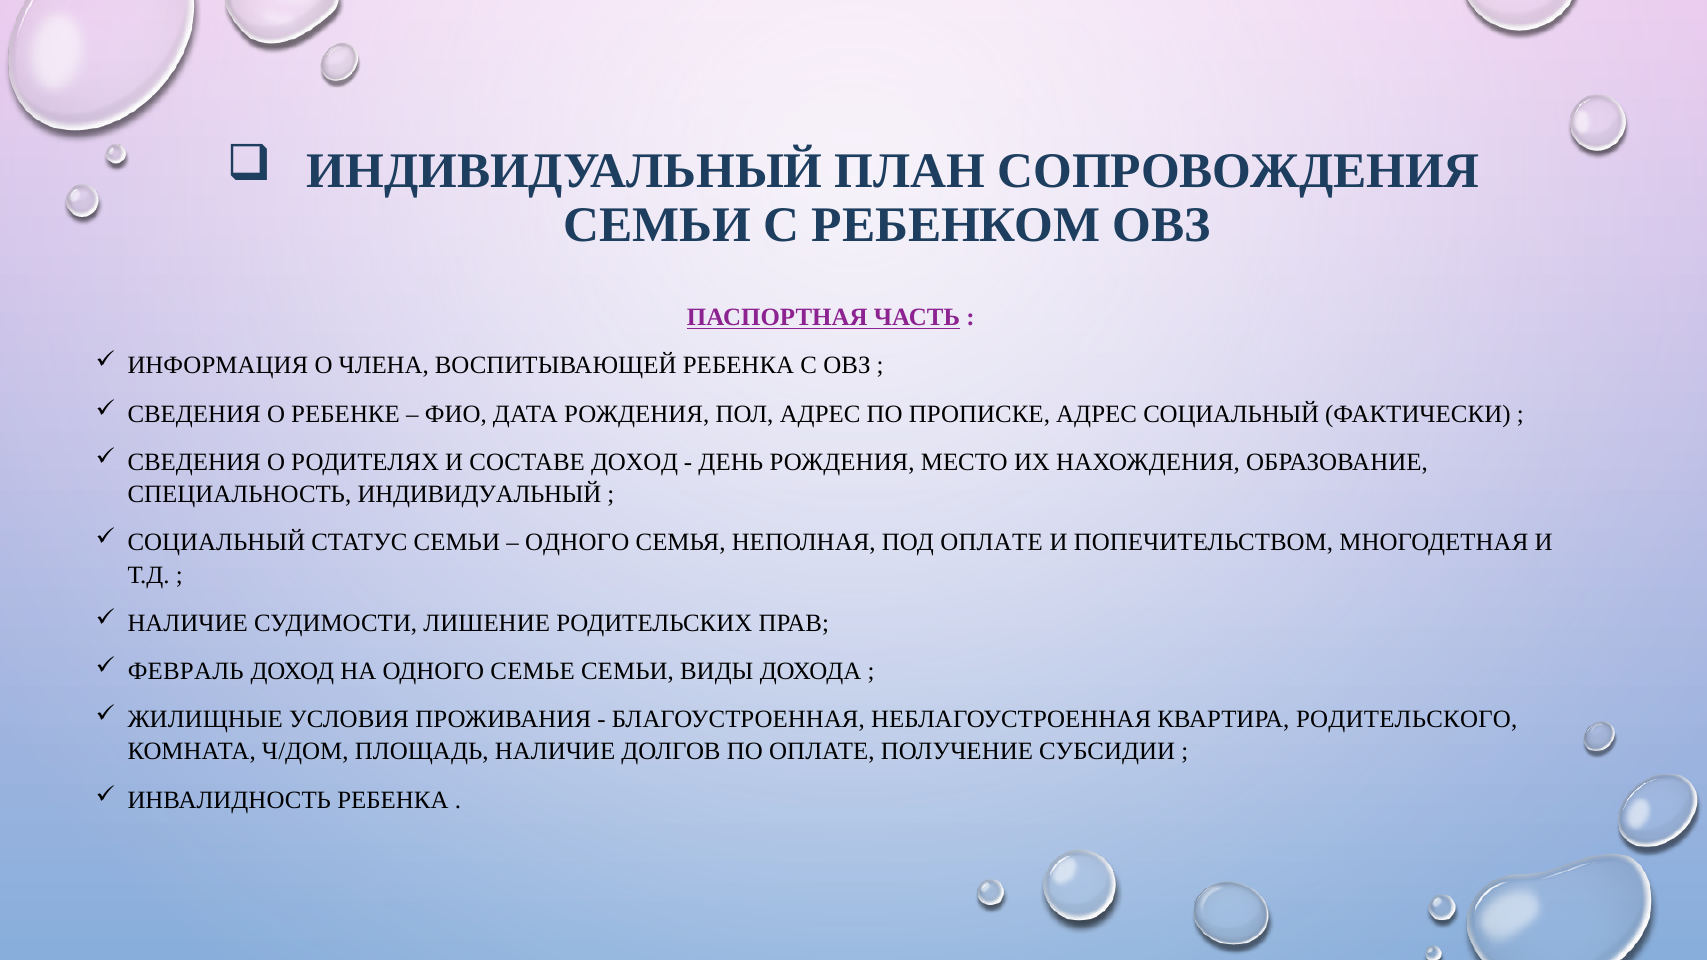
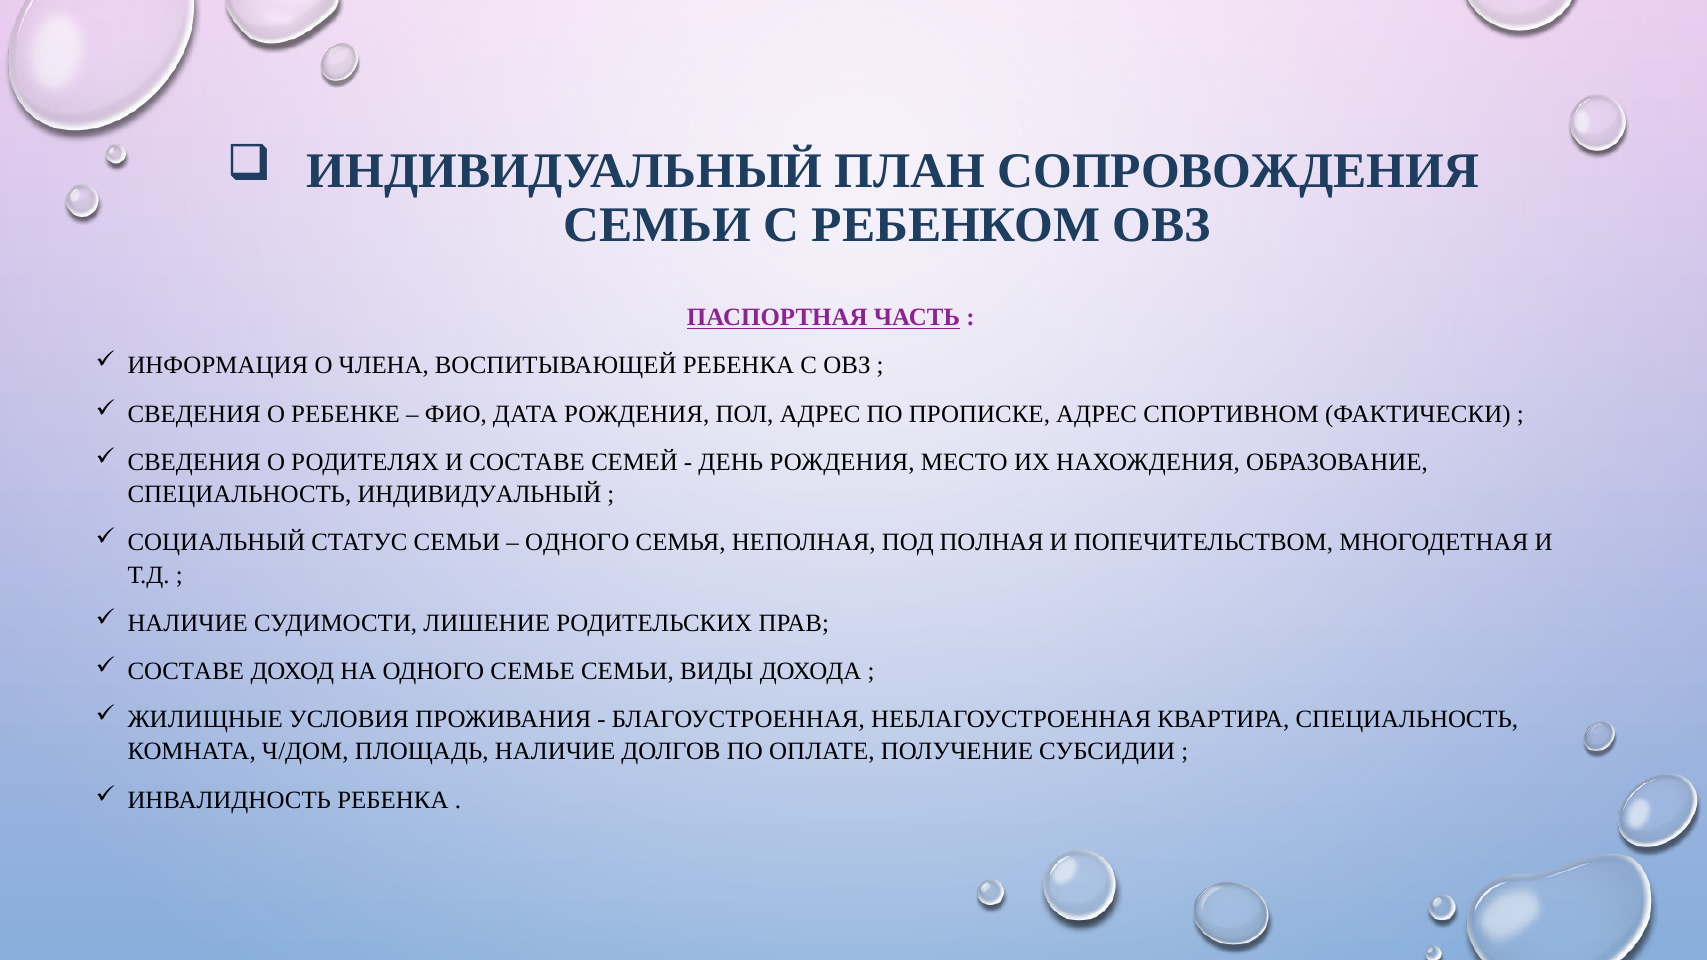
АДРЕС СОЦИАЛЬНЫЙ: СОЦИАЛЬНЫЙ -> СПОРТИВНОМ (1231, 414)
СОСТАВЕ ДОХОД: ДОХОД -> СЕМЕЙ (635, 462)
ПОД ОПЛАТЕ: ОПЛАТЕ -> ПОЛНАЯ (992, 543)
ФЕВРАЛЬ: ФЕВРАЛЬ -> СОСТАВЕ (186, 671)
КВАРТИРА РОДИТЕЛЬСКОГО: РОДИТЕЛЬСКОГО -> СПЕЦИАЛЬНОСТЬ (1407, 720)
